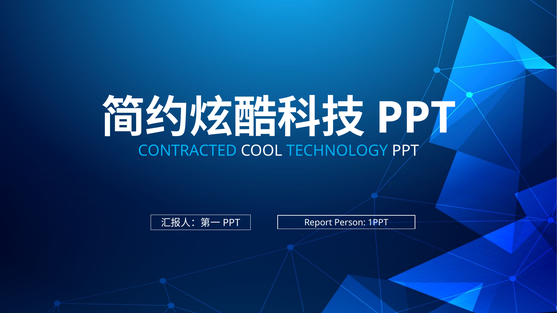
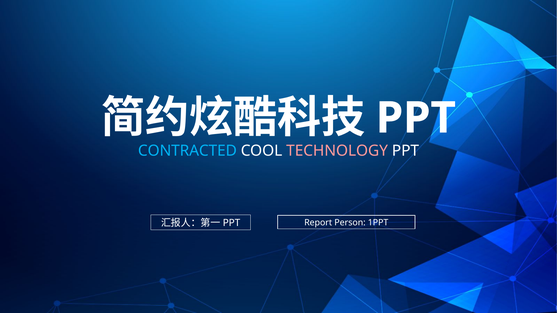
TECHNOLOGY colour: light blue -> pink (337, 151)
